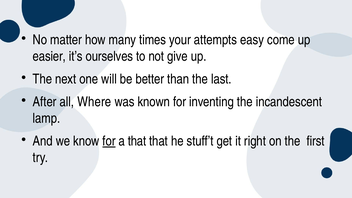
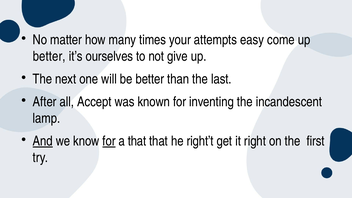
easier: easier -> better (49, 56)
Where: Where -> Accept (94, 102)
And underline: none -> present (43, 141)
stuff’t: stuff’t -> right’t (200, 141)
